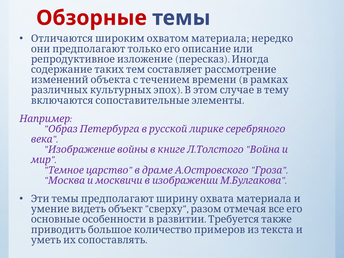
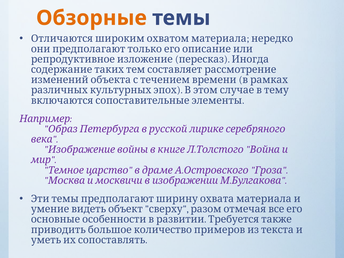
Обзорные colour: red -> orange (91, 18)
